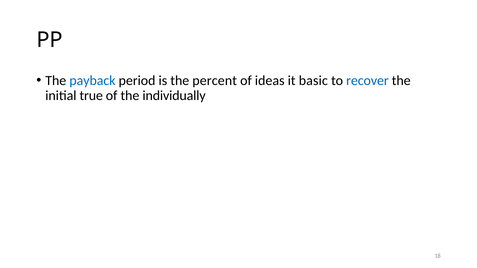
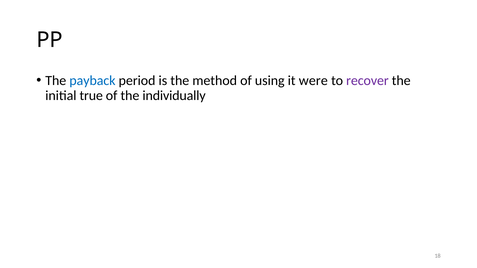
percent: percent -> method (215, 81)
ideas: ideas -> using (270, 81)
basic: basic -> were (313, 81)
recover colour: blue -> purple (367, 81)
